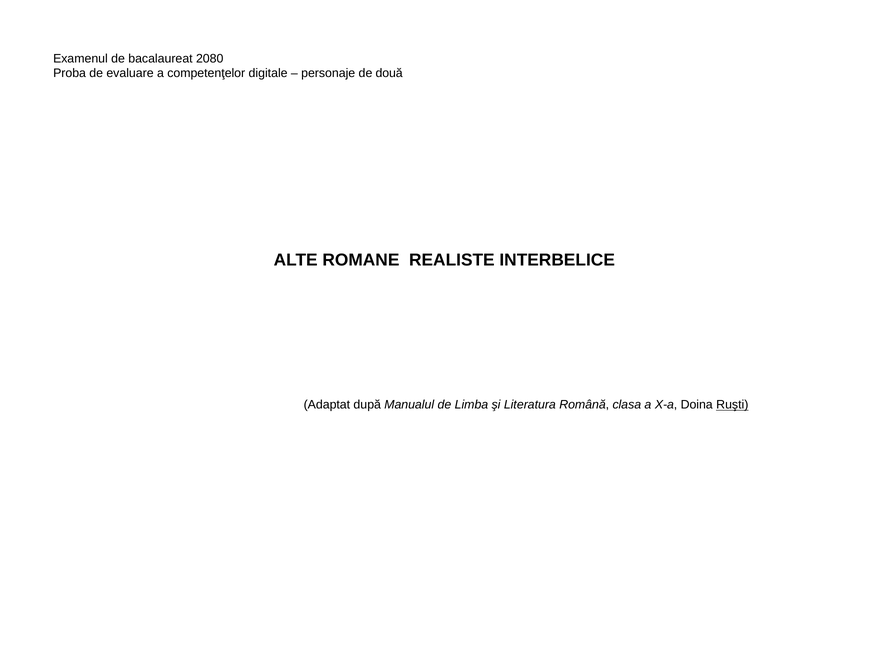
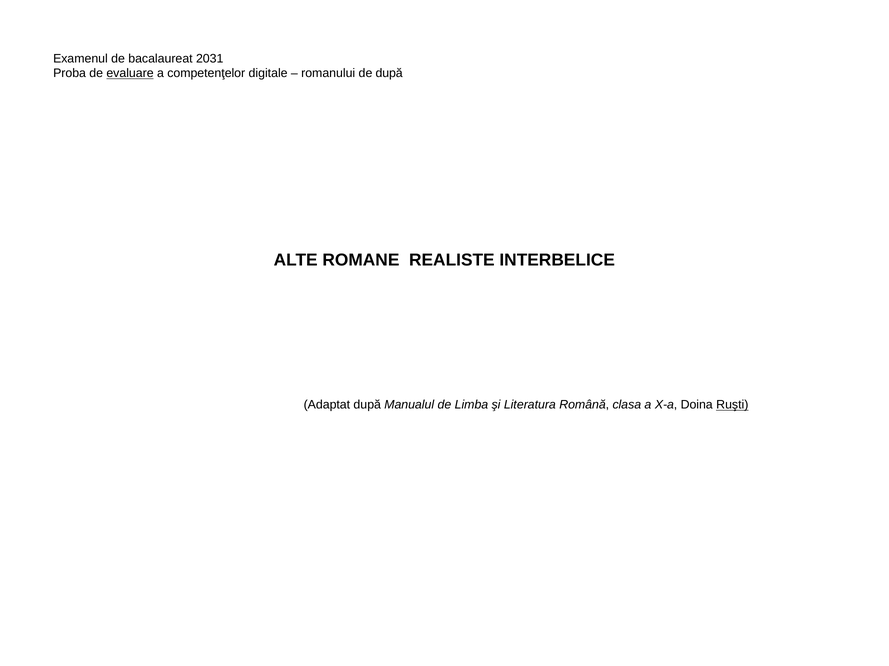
2080: 2080 -> 2031 (210, 59)
evaluare underline: none -> present (130, 73)
personaje: personaje -> romanului (328, 73)
de două: două -> după (389, 73)
